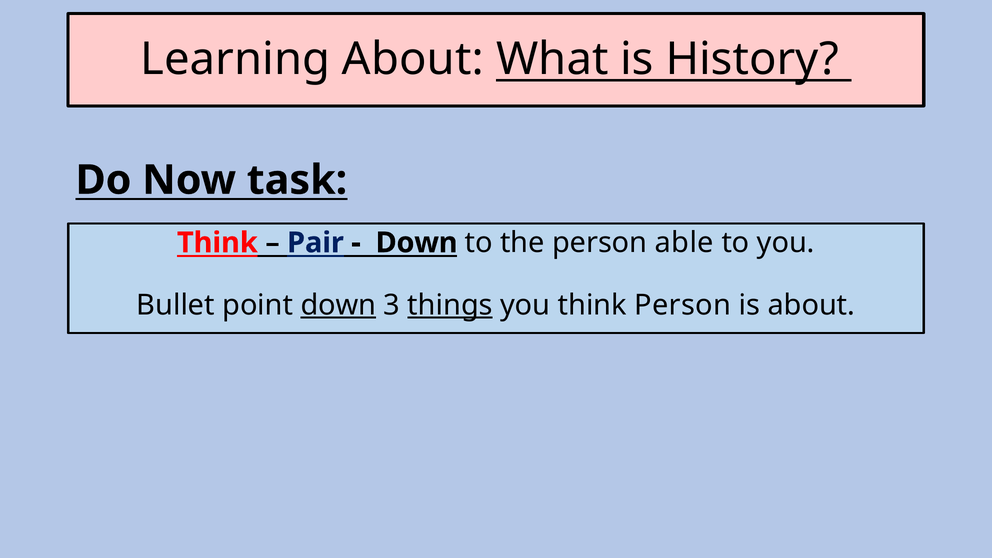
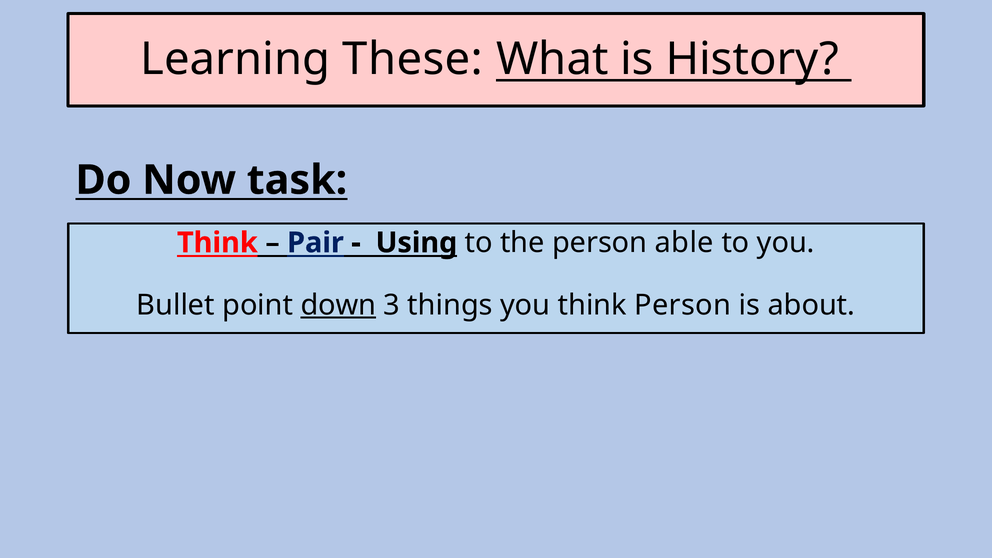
Learning About: About -> These (413, 59)
Down: Down -> Using (416, 243)
things underline: present -> none (450, 305)
